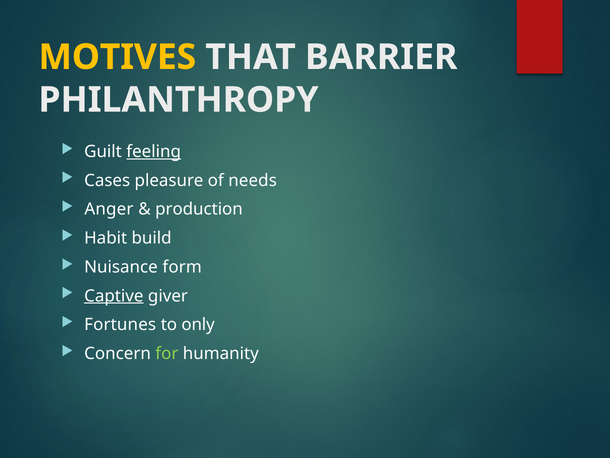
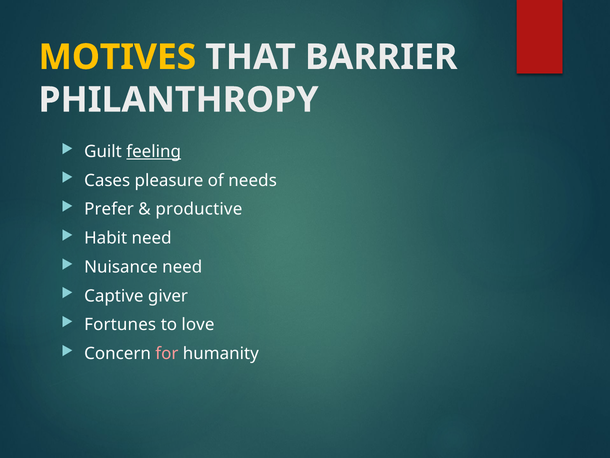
Anger: Anger -> Prefer (109, 209)
production: production -> productive (199, 209)
Habit build: build -> need (152, 238)
Nuisance form: form -> need (182, 267)
Captive underline: present -> none (114, 296)
only: only -> love (198, 324)
for colour: light green -> pink (167, 353)
